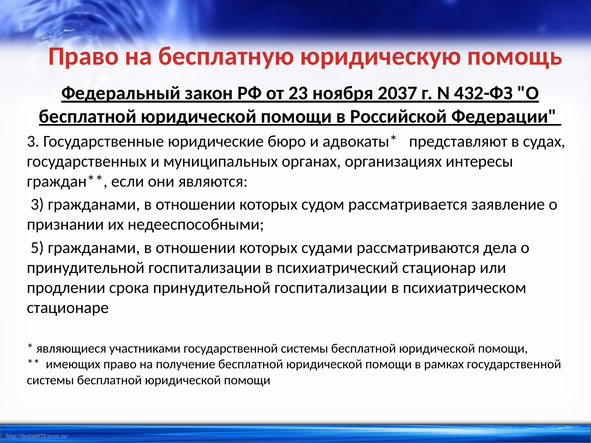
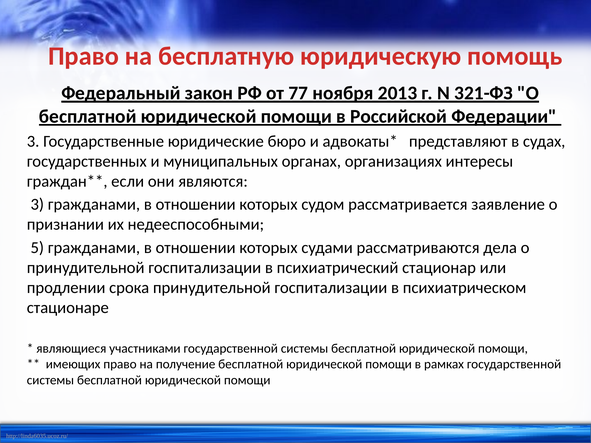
23: 23 -> 77 (298, 93)
2037: 2037 -> 2013 (398, 93)
432-ФЗ: 432-ФЗ -> 321-ФЗ (484, 93)
